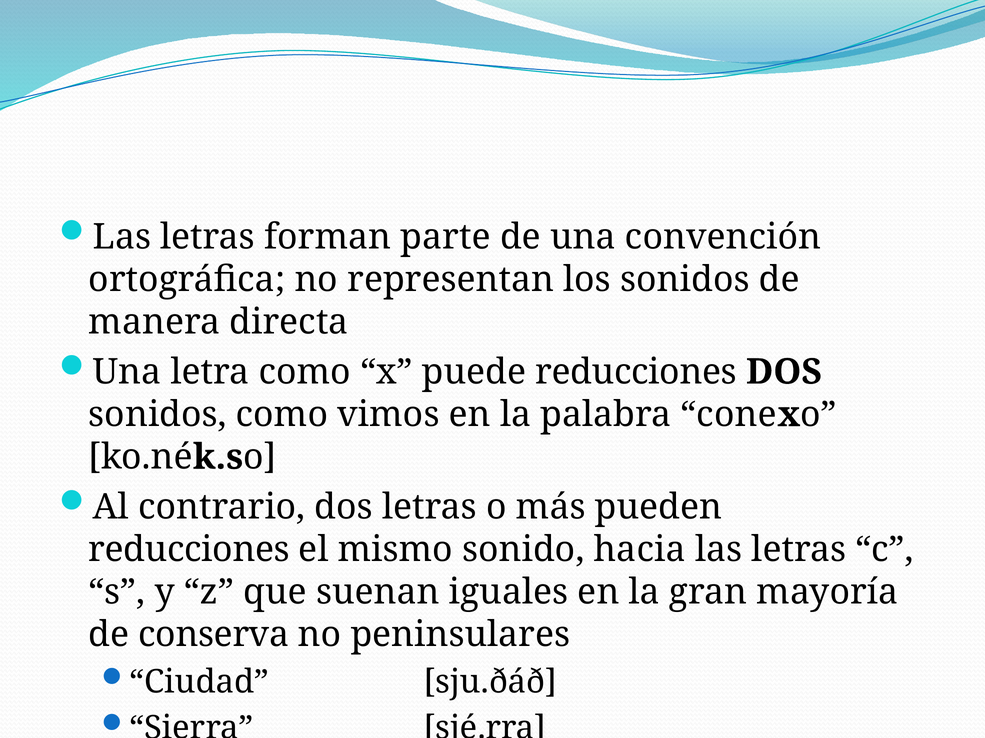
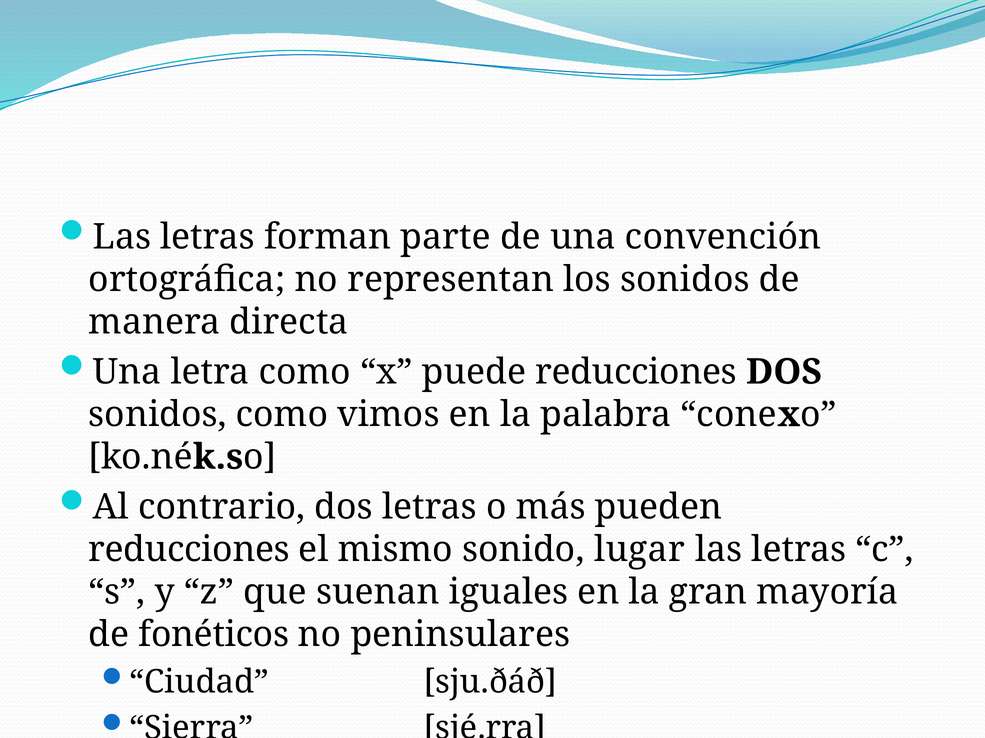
hacia: hacia -> lugar (640, 550)
conserva: conserva -> fonéticos (214, 635)
